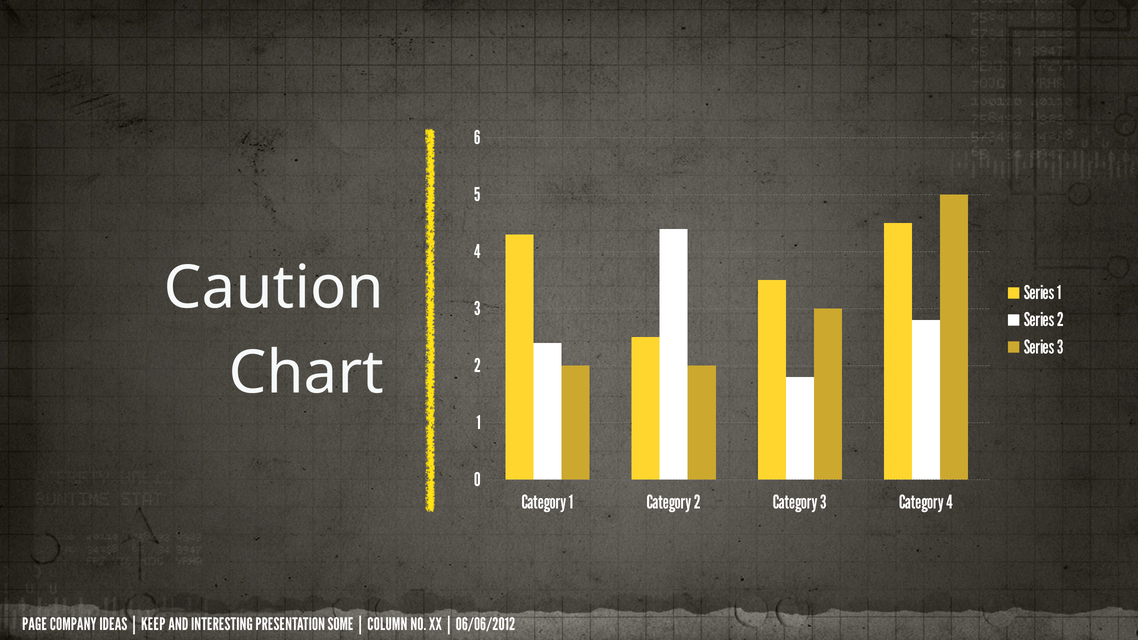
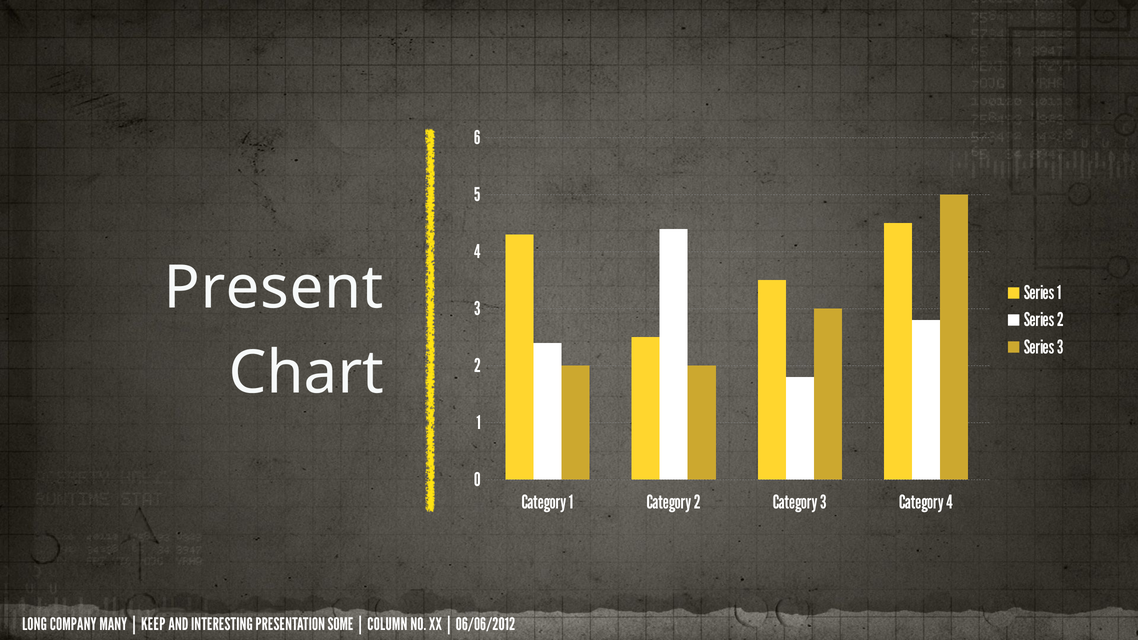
Caution: Caution -> Present (274, 288)
PAGE: PAGE -> LONG (35, 625)
IDEAS: IDEAS -> MANY (113, 625)
